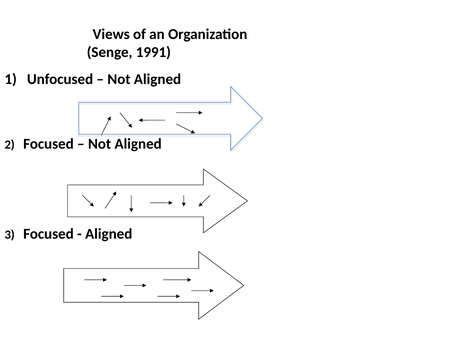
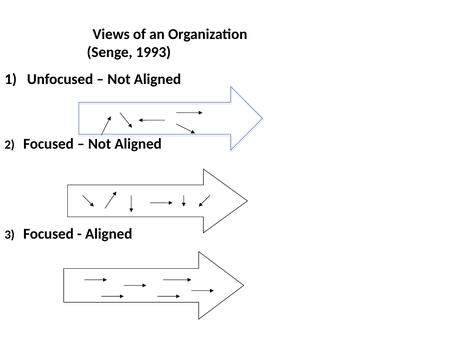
1991: 1991 -> 1993 (153, 52)
